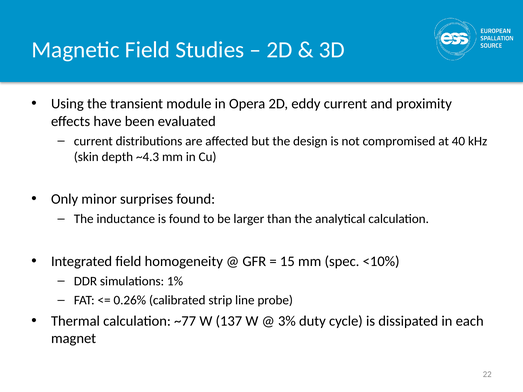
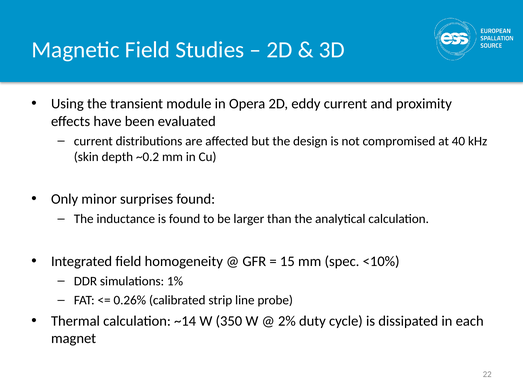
~4.3: ~4.3 -> ~0.2 (148, 157)
~77: ~77 -> ~14 (185, 321)
137: 137 -> 350 (229, 321)
3%: 3% -> 2% (287, 321)
